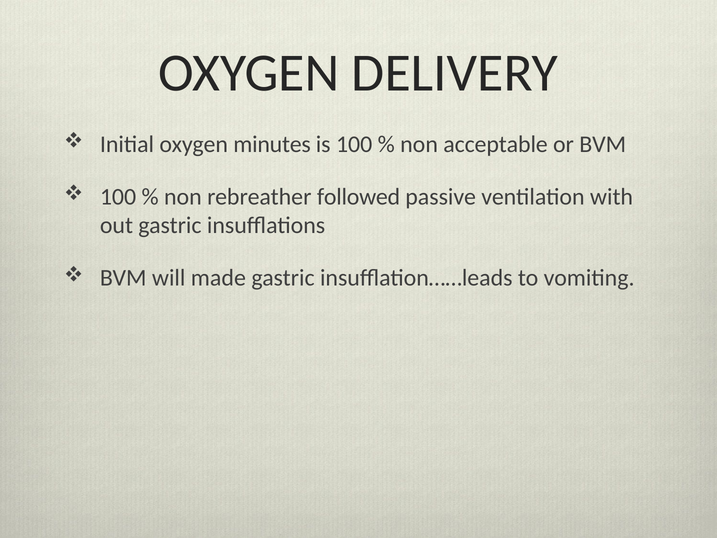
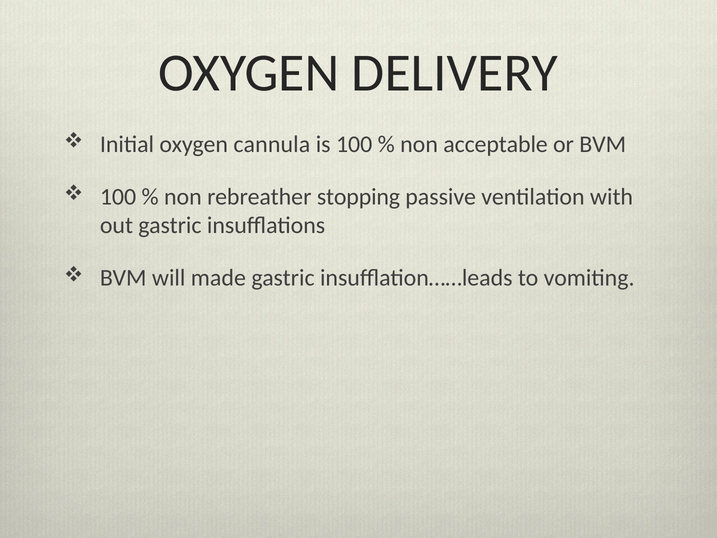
minutes: minutes -> cannula (272, 144)
followed: followed -> stopping (358, 197)
